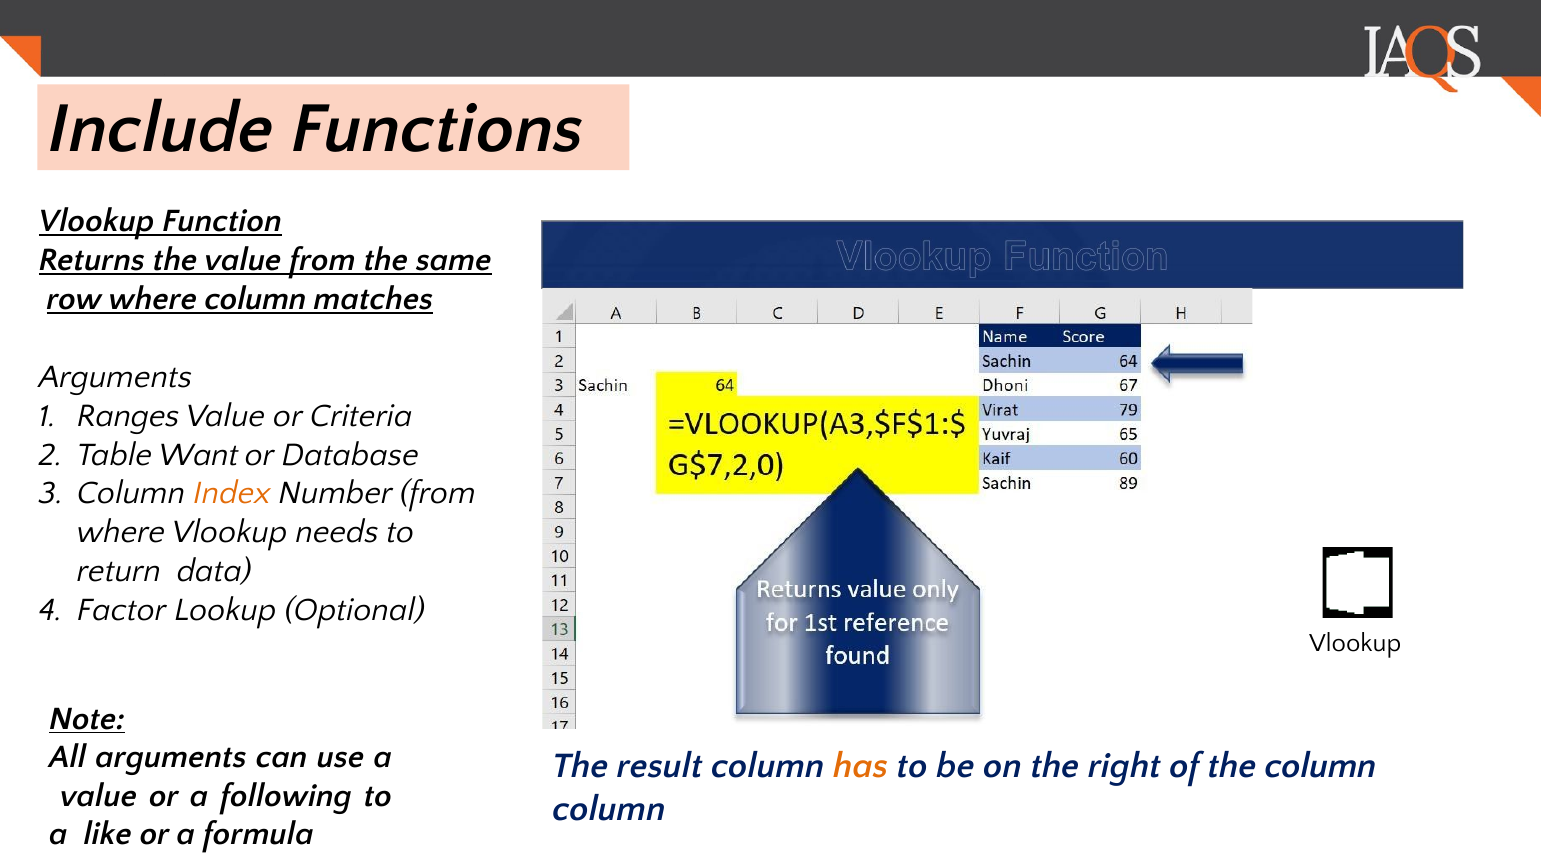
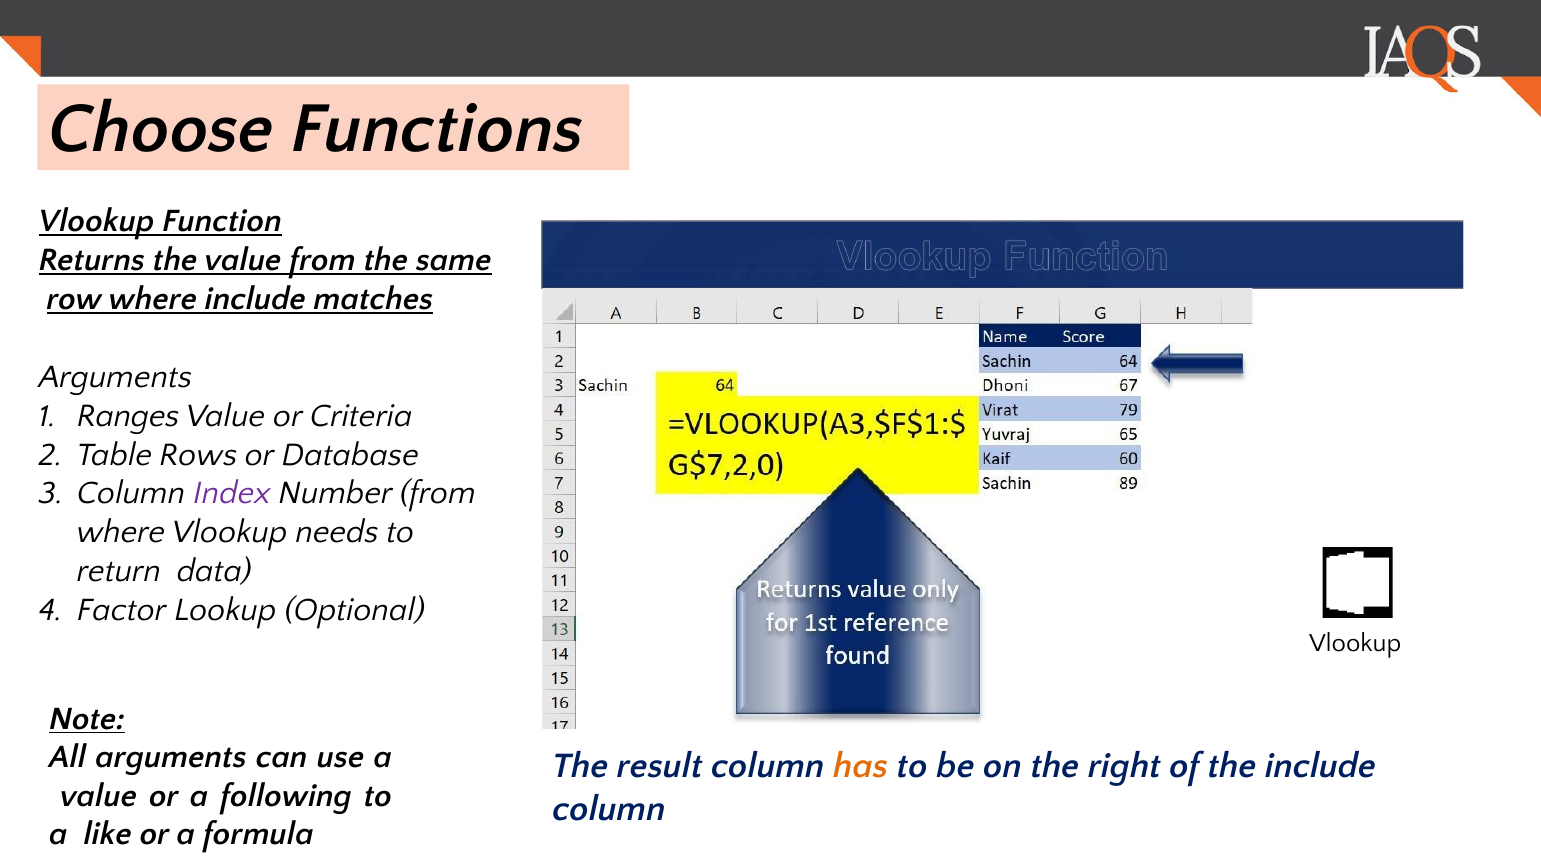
Include: Include -> Choose (162, 128)
where column: column -> include (255, 299)
Want: Want -> Rows (198, 455)
Index colour: orange -> purple (232, 493)
the column: column -> include (1321, 766)
